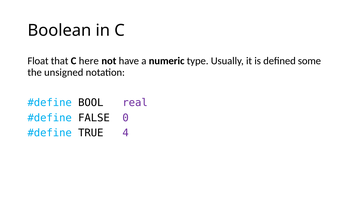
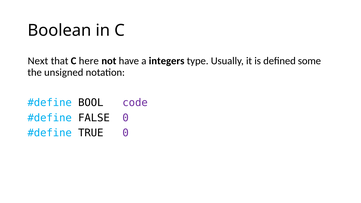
Float: Float -> Next (38, 61)
numeric: numeric -> integers (167, 61)
real: real -> code (135, 103)
TRUE 4: 4 -> 0 (126, 133)
